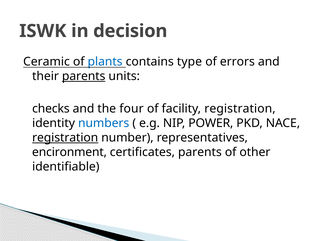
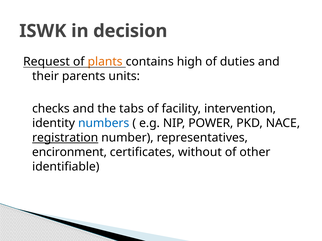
Ceramic: Ceramic -> Request (46, 62)
plants colour: blue -> orange (105, 62)
type: type -> high (190, 62)
errors: errors -> duties (237, 62)
parents underline: present -> none (84, 76)
four: four -> tabs (131, 109)
facility registration: registration -> intervention (240, 109)
certificates parents: parents -> without (200, 152)
